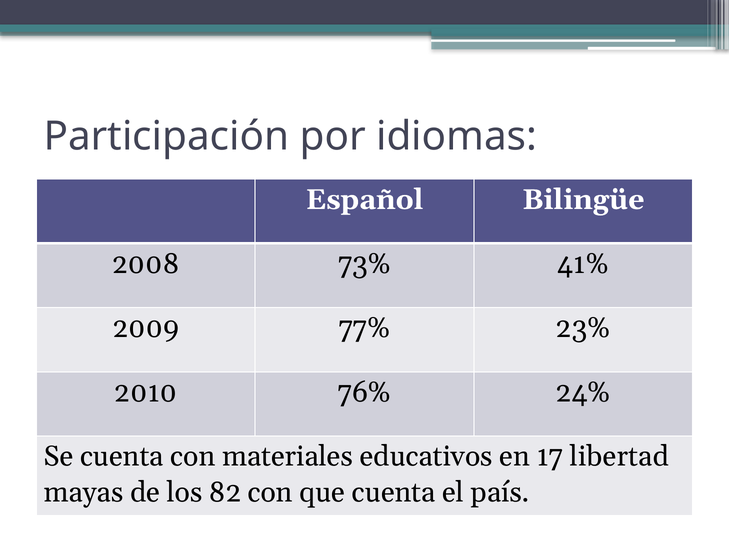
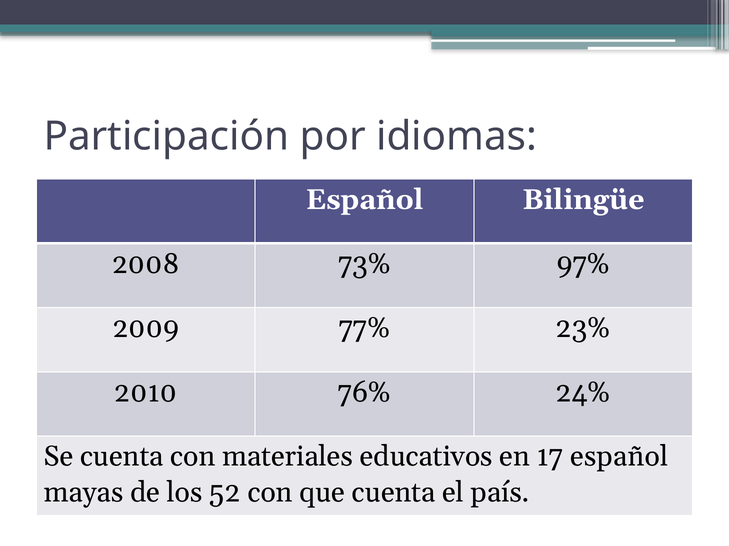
41%: 41% -> 97% (583, 264)
17 libertad: libertad -> español (619, 457)
82: 82 -> 52 (225, 493)
